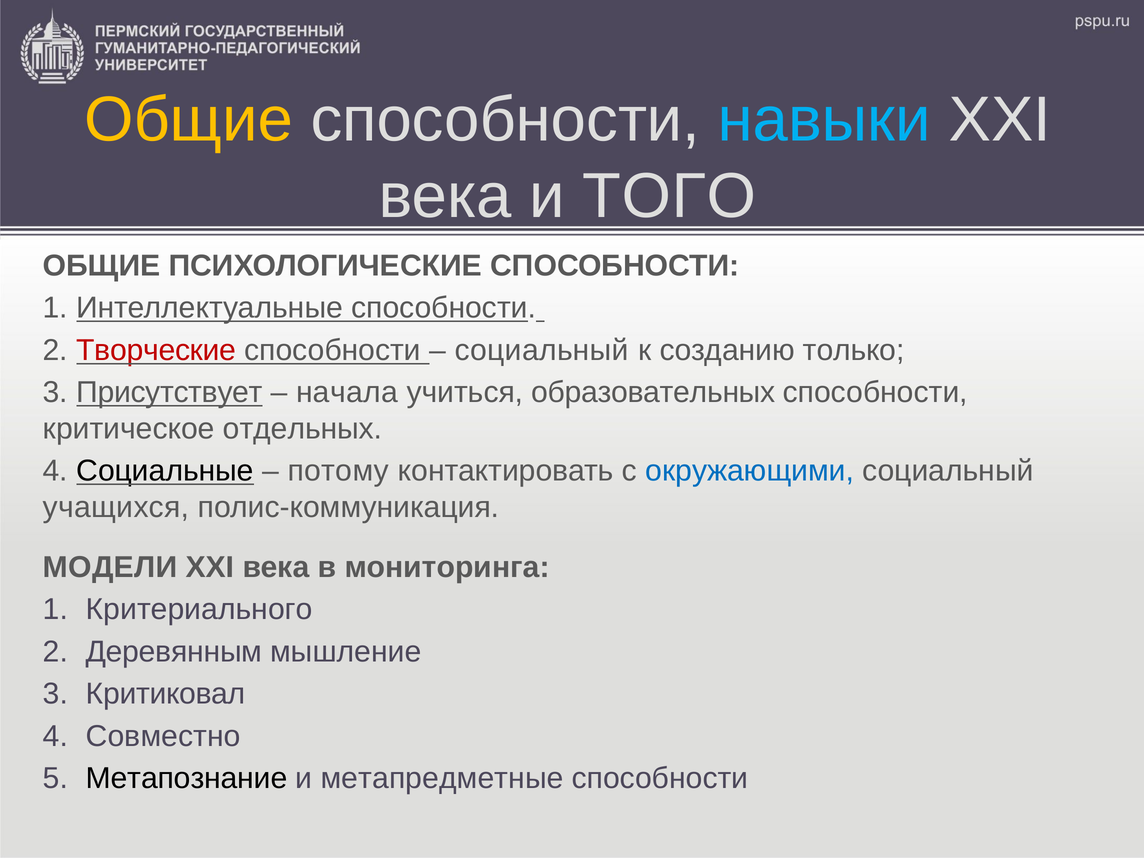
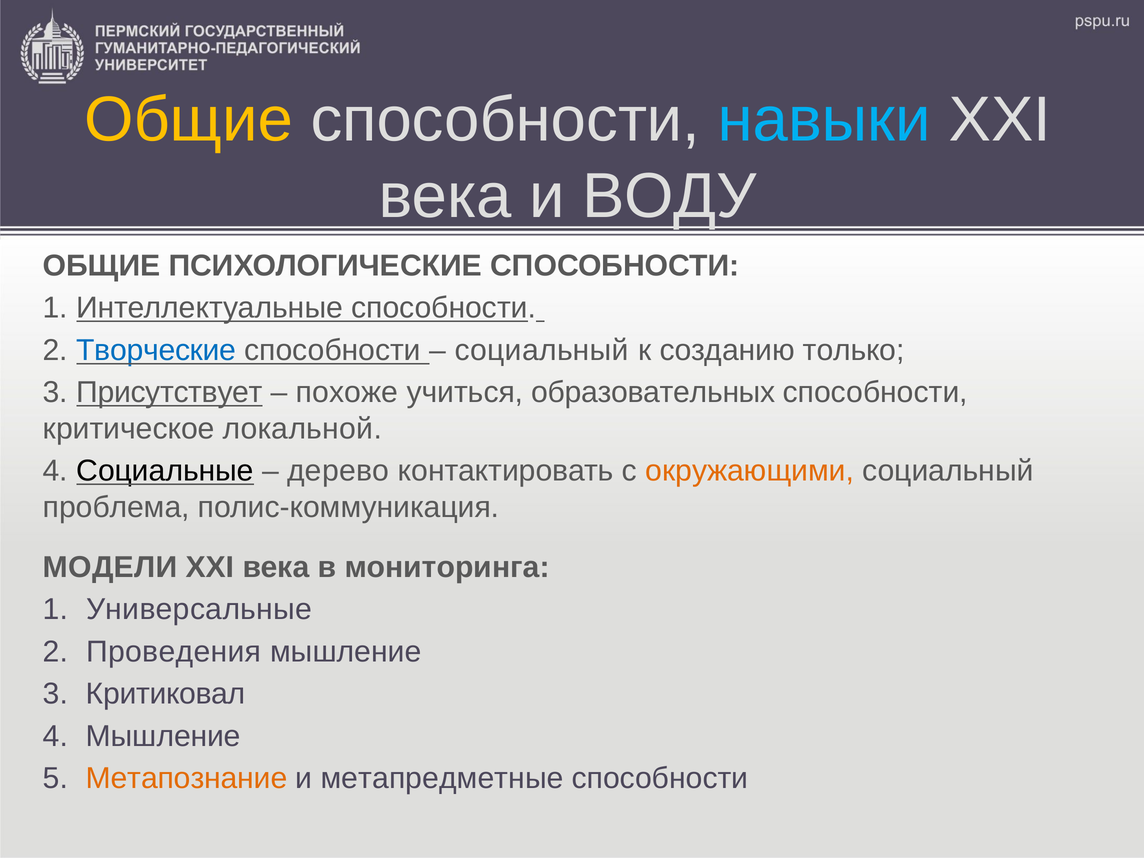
ТОГО: ТОГО -> ВОДУ (669, 196)
Творческие colour: red -> blue (156, 350)
начала: начала -> похоже (347, 393)
отдельных: отдельных -> локальной (302, 429)
потому: потому -> дерево (338, 471)
окружающими colour: blue -> orange (750, 471)
учащихся: учащихся -> проблема (116, 507)
Критериального: Критериального -> Универсальные (199, 609)
Деревянным: Деревянным -> Проведения (174, 652)
4 Совместно: Совместно -> Мышление (163, 736)
Метапознание colour: black -> orange (187, 778)
